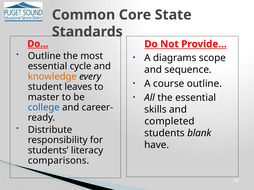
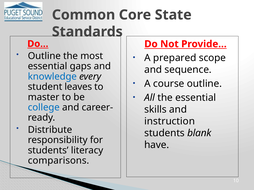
diagrams: diagrams -> prepared (175, 58)
cycle: cycle -> gaps (81, 66)
knowledge colour: orange -> blue (52, 77)
completed: completed -> instruction (170, 121)
